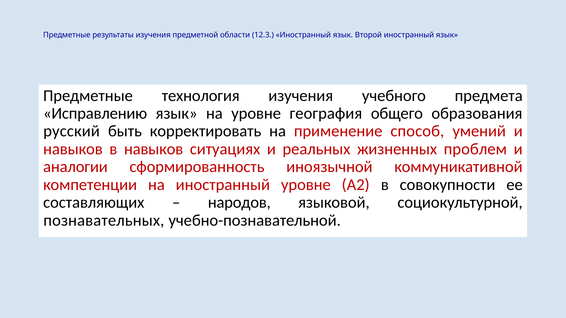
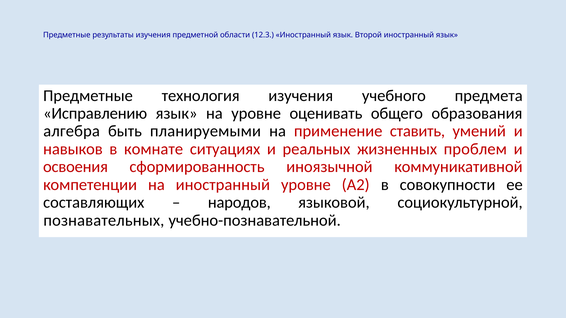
география: география -> оценивать (326, 114)
русский: русский -> алгебра (72, 131)
корректировать: корректировать -> планируемыми (205, 131)
способ: способ -> ставить (418, 131)
в навыков: навыков -> комнате (154, 149)
аналогии: аналогии -> освоения (75, 167)
